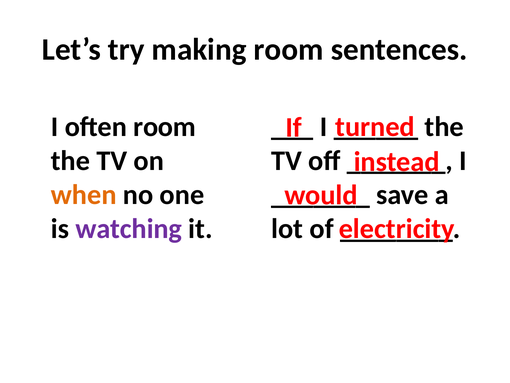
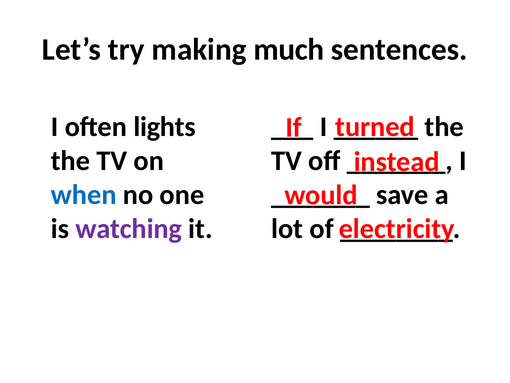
making room: room -> much (289, 49)
often room: room -> lights (165, 127)
when colour: orange -> blue (84, 195)
